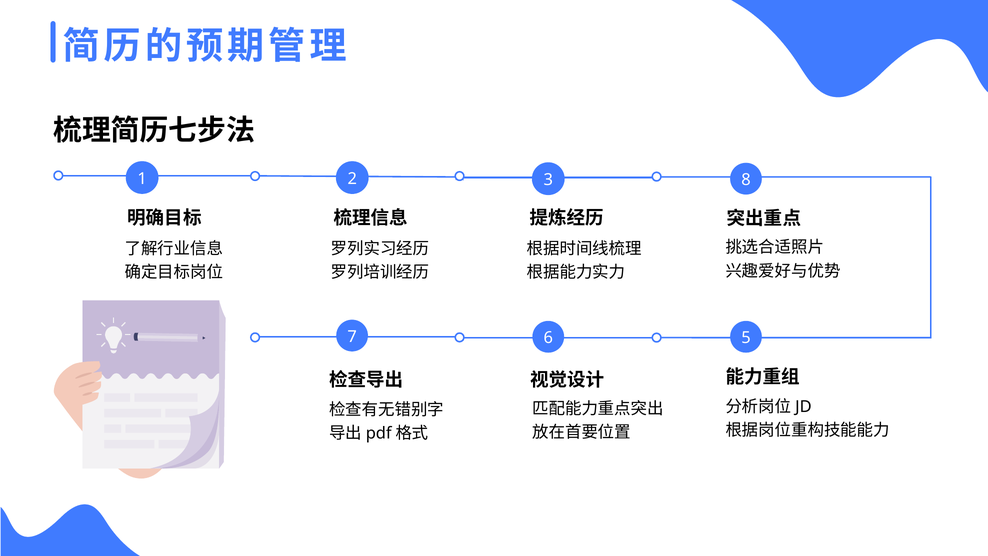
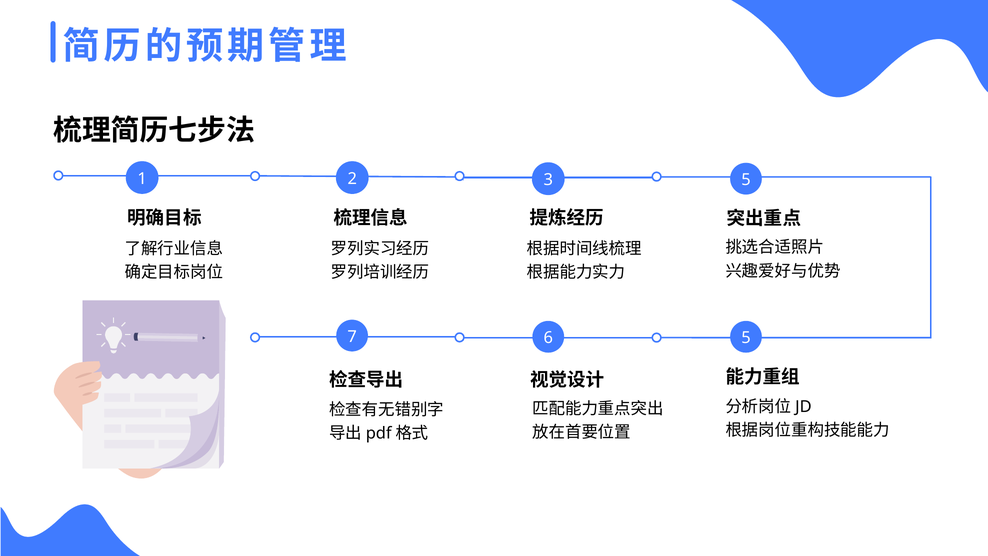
3 8: 8 -> 5 (746, 180)
